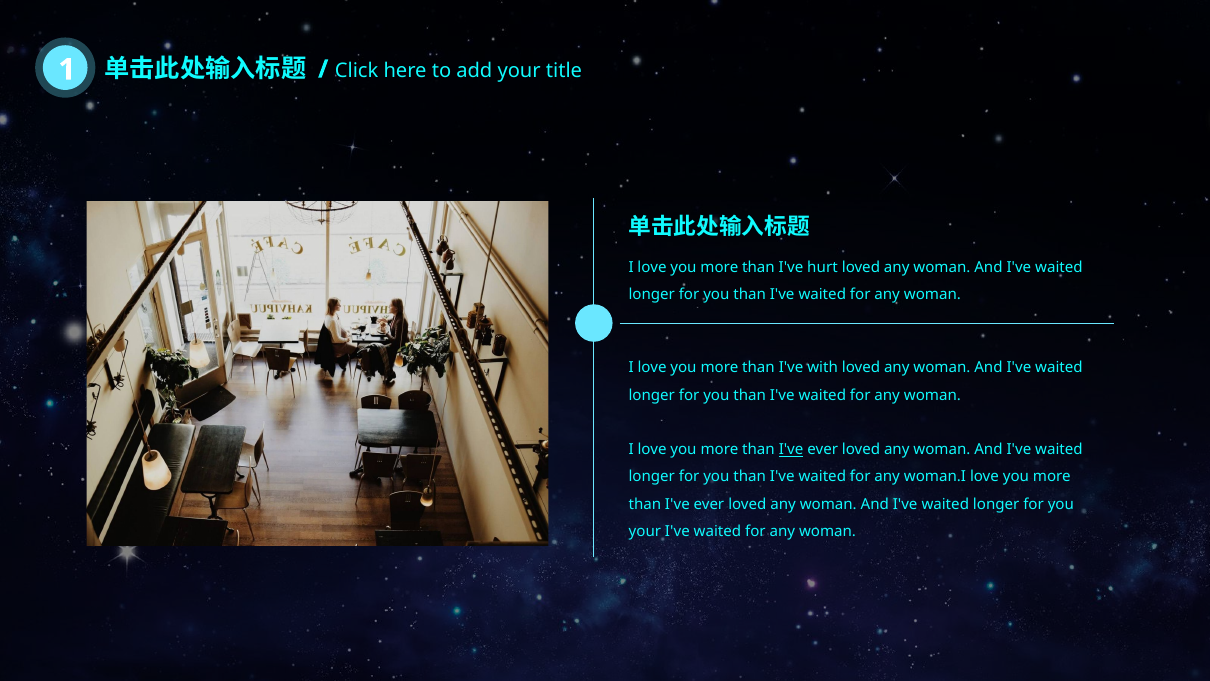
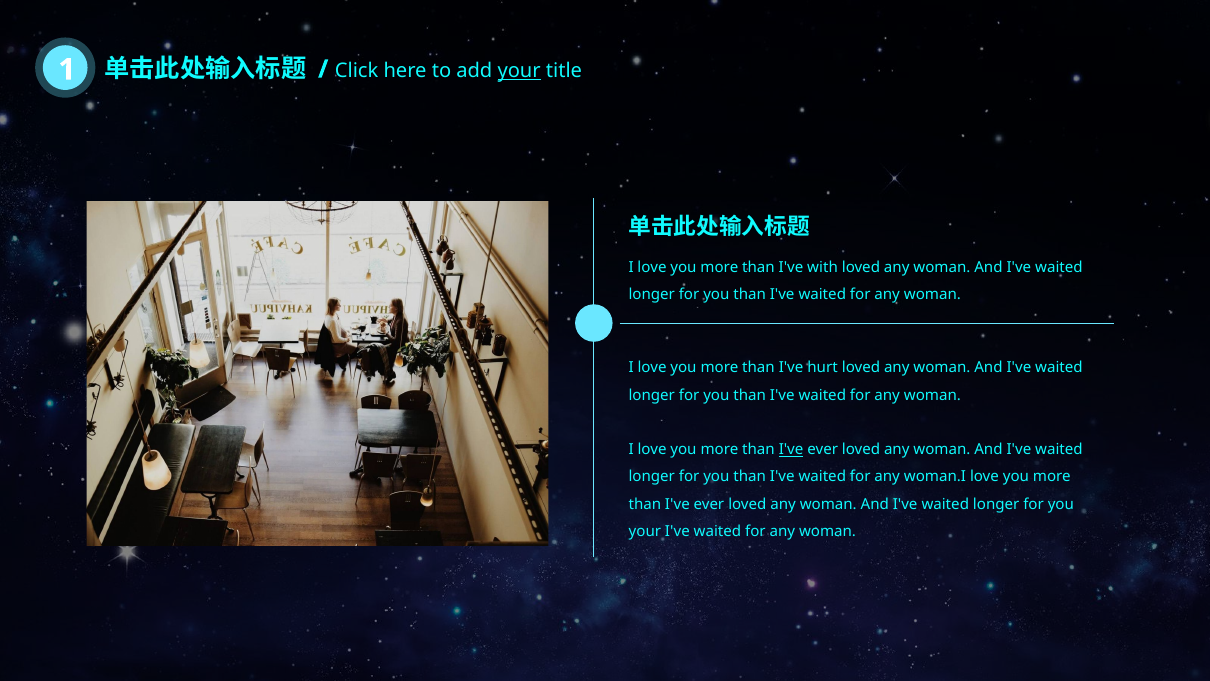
your underline: none -> present (519, 71)
hurt: hurt -> with (823, 267)
with: with -> hurt (823, 368)
